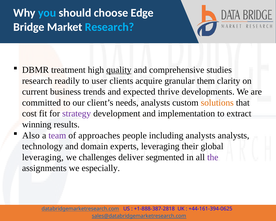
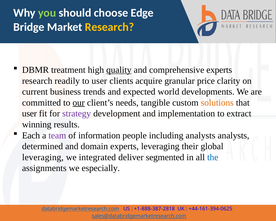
you colour: light blue -> light green (47, 13)
Research colour: light blue -> yellow (110, 27)
comprehensive studies: studies -> experts (219, 70)
them: them -> price (206, 81)
thrive: thrive -> world (169, 92)
our underline: none -> present (79, 103)
needs analysts: analysts -> tangible (155, 103)
cost: cost -> user (29, 113)
Also: Also -> Each (31, 135)
approaches: approaches -> information (99, 135)
technology: technology -> determined (43, 146)
challenges: challenges -> integrated (97, 157)
the colour: purple -> blue (213, 157)
